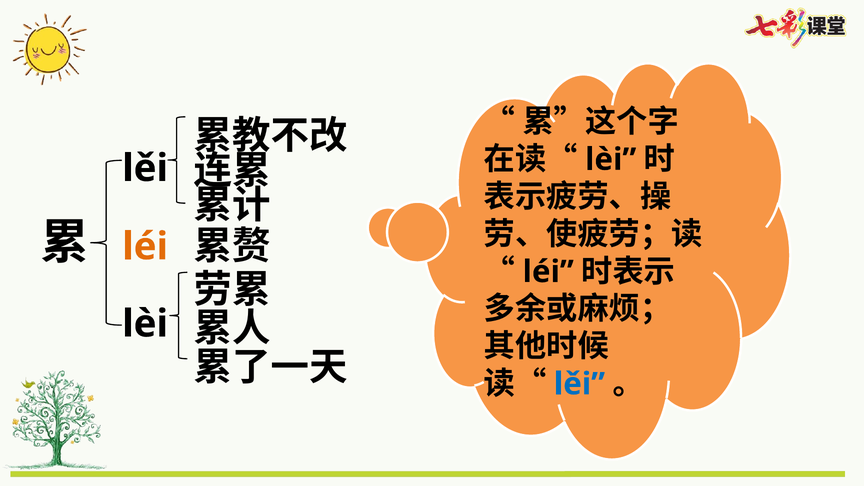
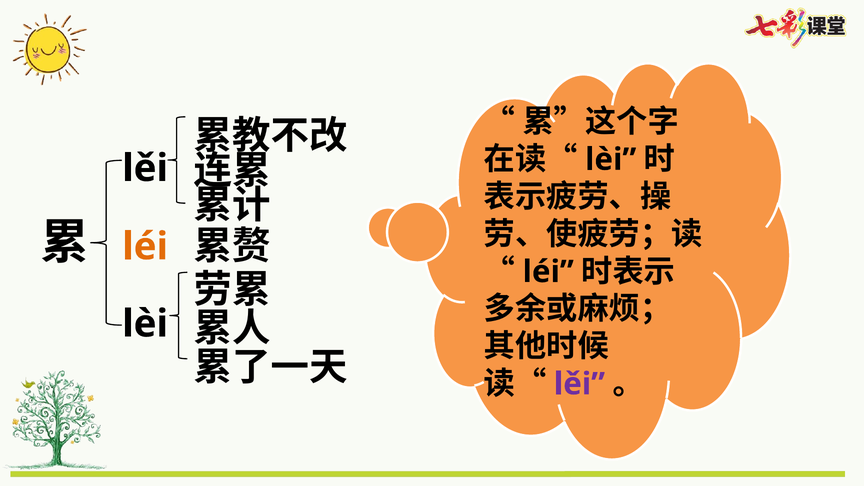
lěi colour: blue -> purple (579, 384)
